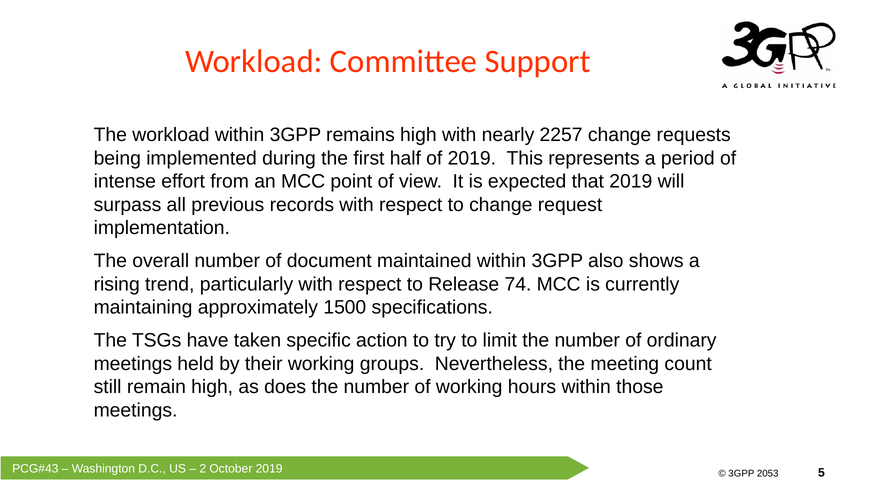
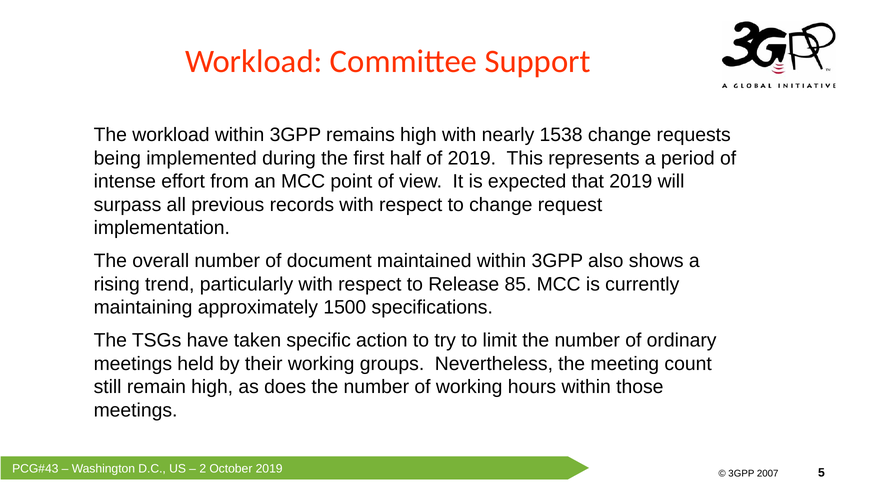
2257: 2257 -> 1538 (561, 135)
74: 74 -> 85 (518, 284)
2053: 2053 -> 2007 (768, 473)
